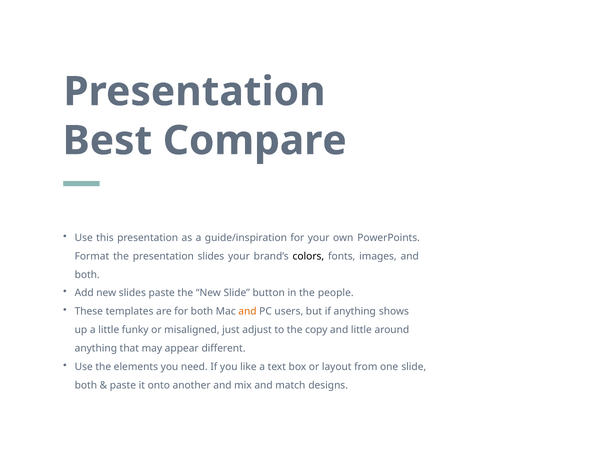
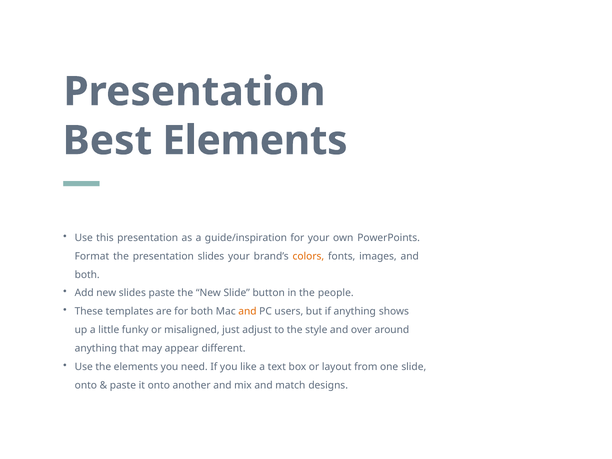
Best Compare: Compare -> Elements (255, 141)
colors colour: black -> orange (308, 257)
copy: copy -> style (316, 330)
and little: little -> over (361, 330)
both: both -> onto (86, 385)
